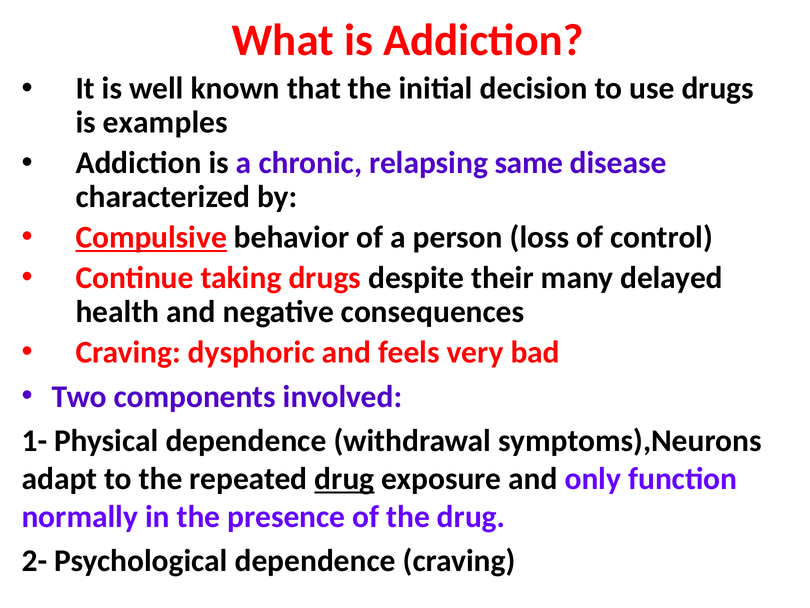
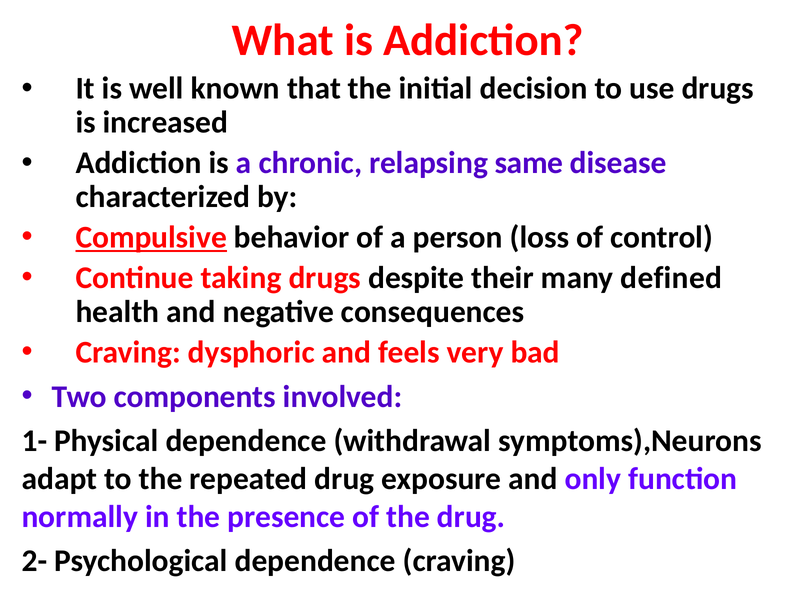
examples: examples -> increased (165, 122)
delayed: delayed -> defined (671, 277)
drug underline: present -> none (344, 478)
